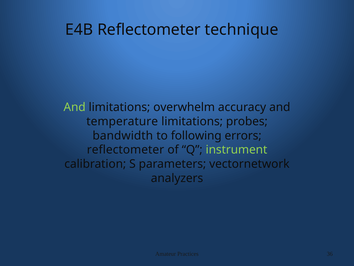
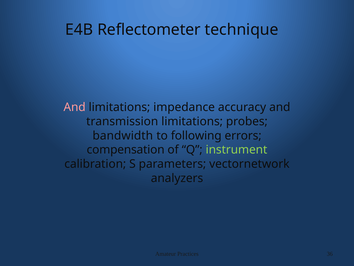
And colour: light green -> pink (75, 107)
overwhelm: overwhelm -> impedance (184, 107)
temperature: temperature -> transmission (122, 121)
reflectometer: reflectometer -> compensation (126, 150)
